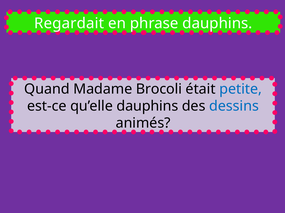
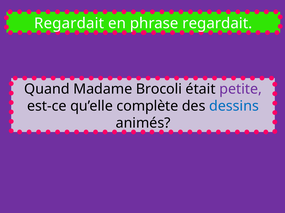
phrase dauphins: dauphins -> regardait (217, 23)
petite colour: blue -> purple (241, 89)
qu’elle dauphins: dauphins -> complète (147, 106)
